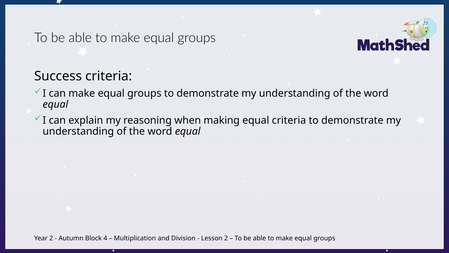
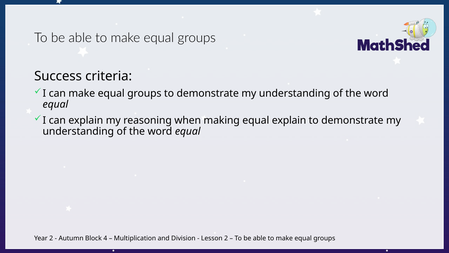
equal criteria: criteria -> explain (289, 120)
